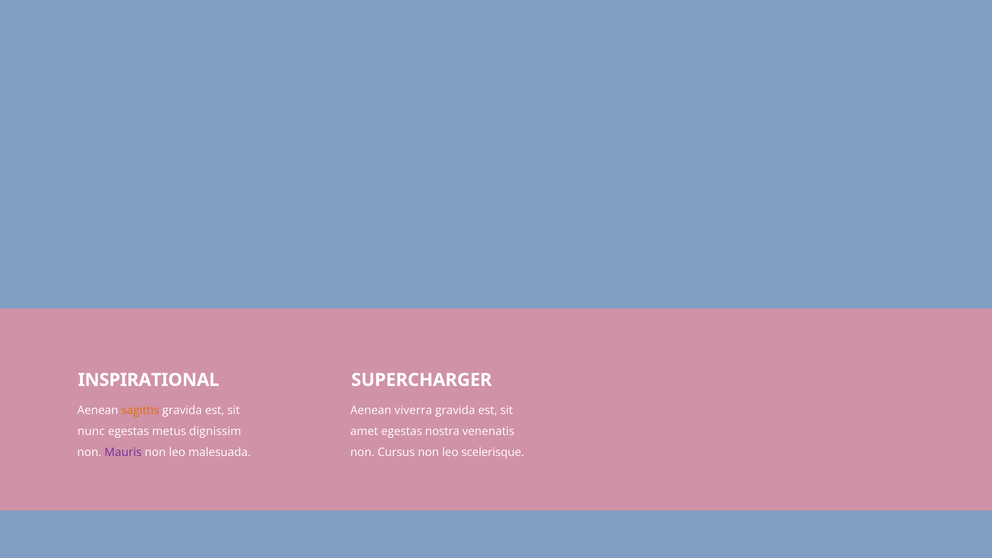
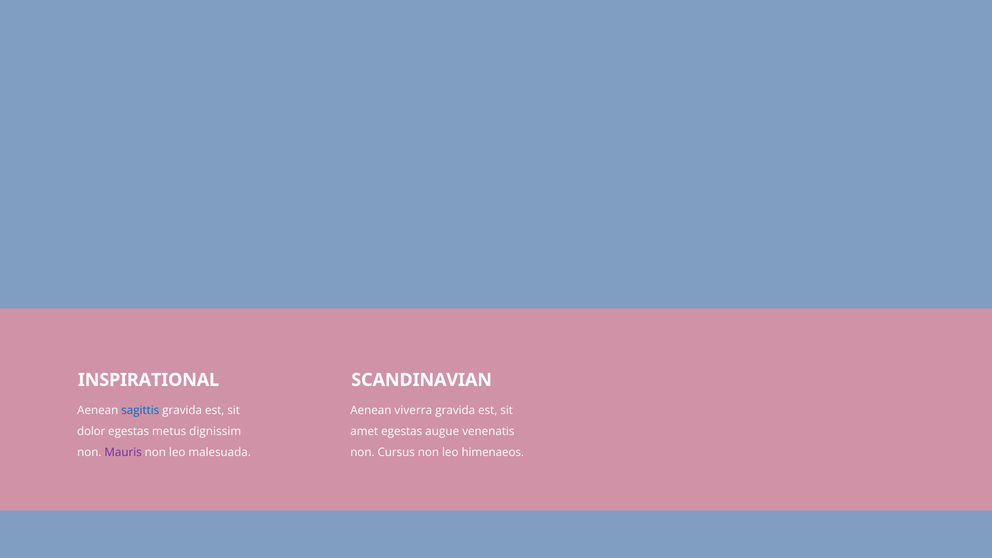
SUPERCHARGER: SUPERCHARGER -> SCANDINAVIAN (422, 380)
sagittis colour: orange -> blue (140, 411)
nunc: nunc -> dolor (91, 432)
nostra: nostra -> augue (442, 432)
scelerisque: scelerisque -> himenaeos (493, 452)
